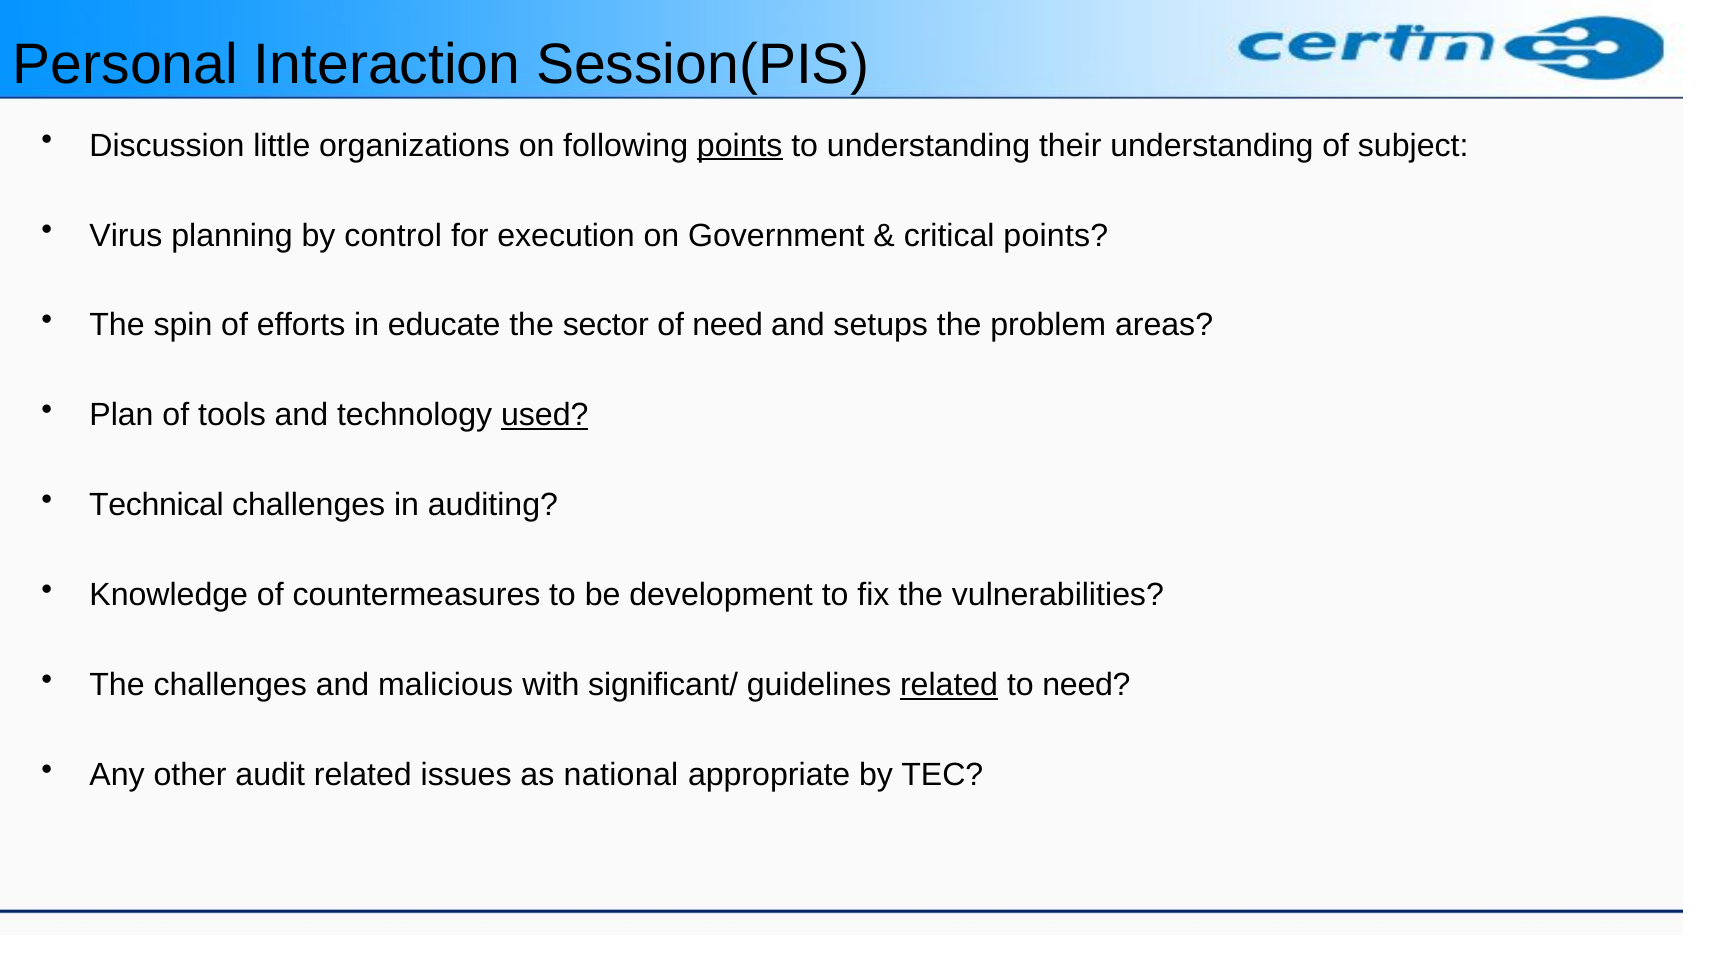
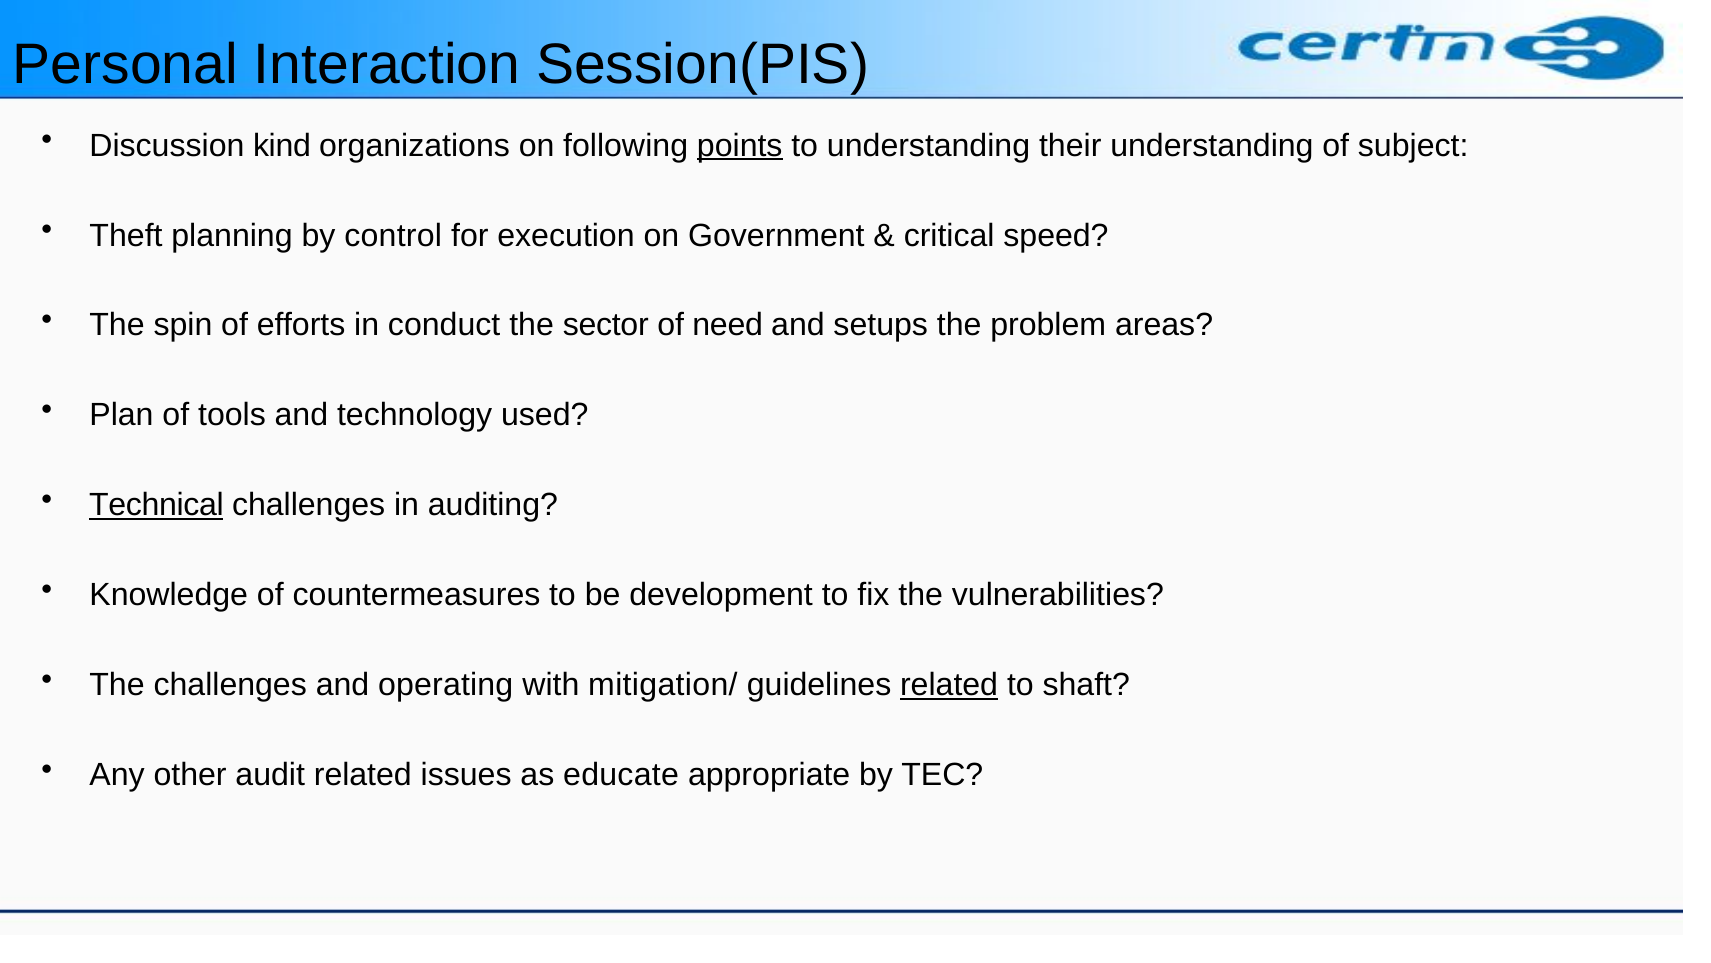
little: little -> kind (282, 146)
Virus: Virus -> Theft (126, 235)
critical points: points -> speed (1056, 235)
educate: educate -> conduct (444, 325)
used underline: present -> none (545, 415)
Technical underline: none -> present (156, 505)
malicious: malicious -> operating (446, 685)
significant/: significant/ -> mitigation/ (663, 685)
to need: need -> shaft (1086, 685)
national: national -> educate (621, 775)
